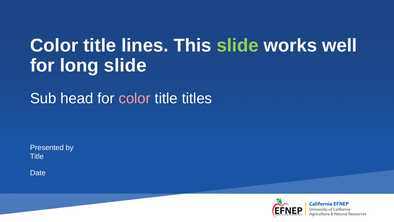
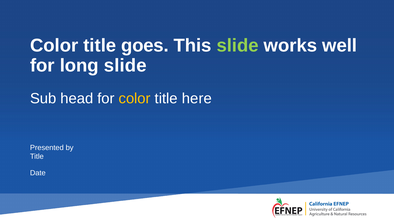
lines: lines -> goes (145, 45)
color colour: pink -> yellow (135, 98)
titles: titles -> here (197, 98)
